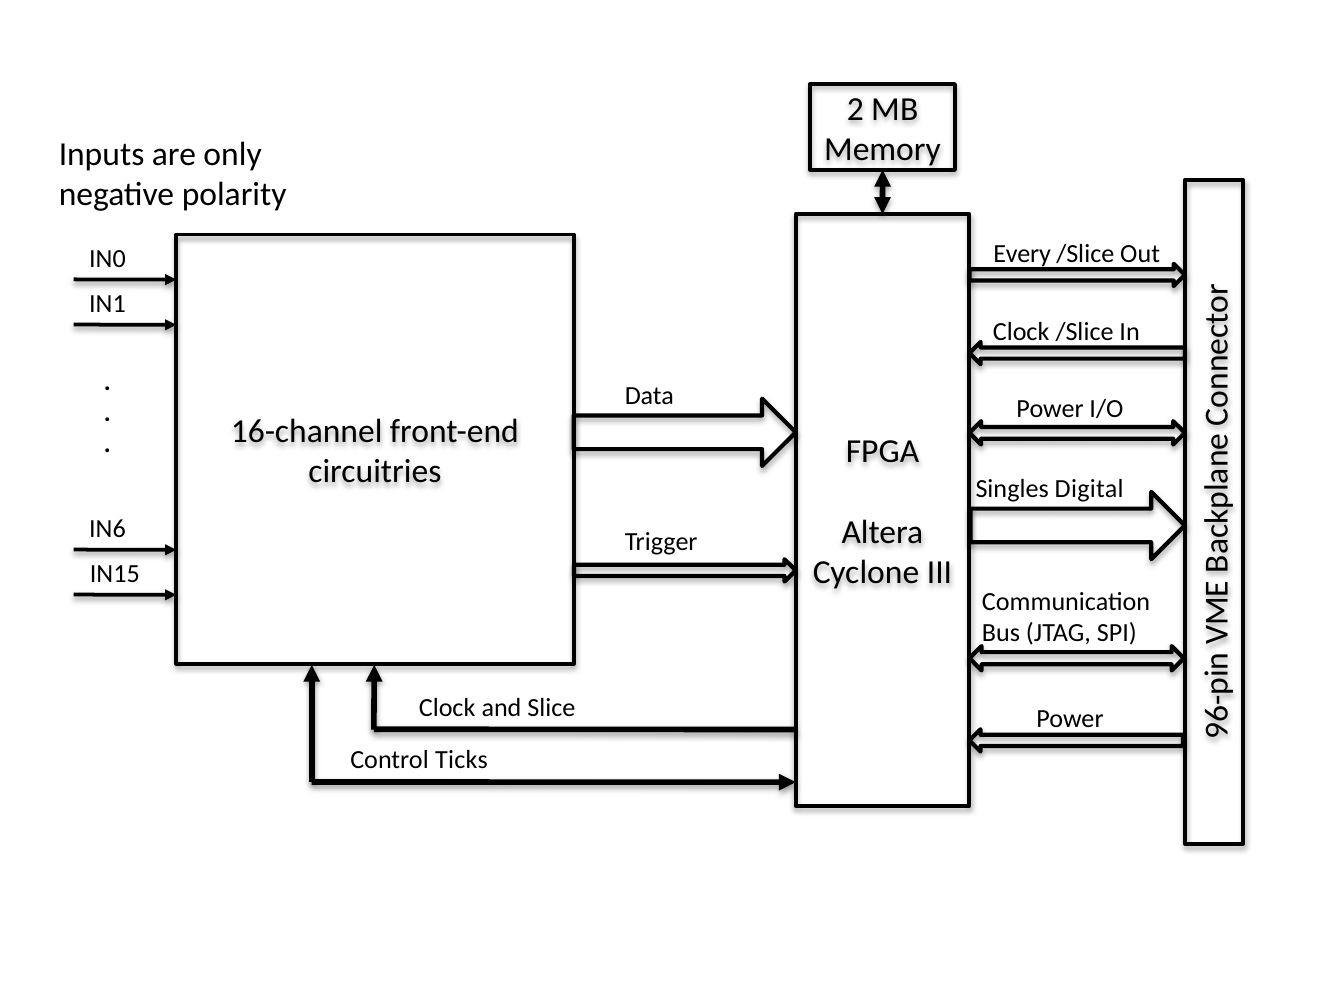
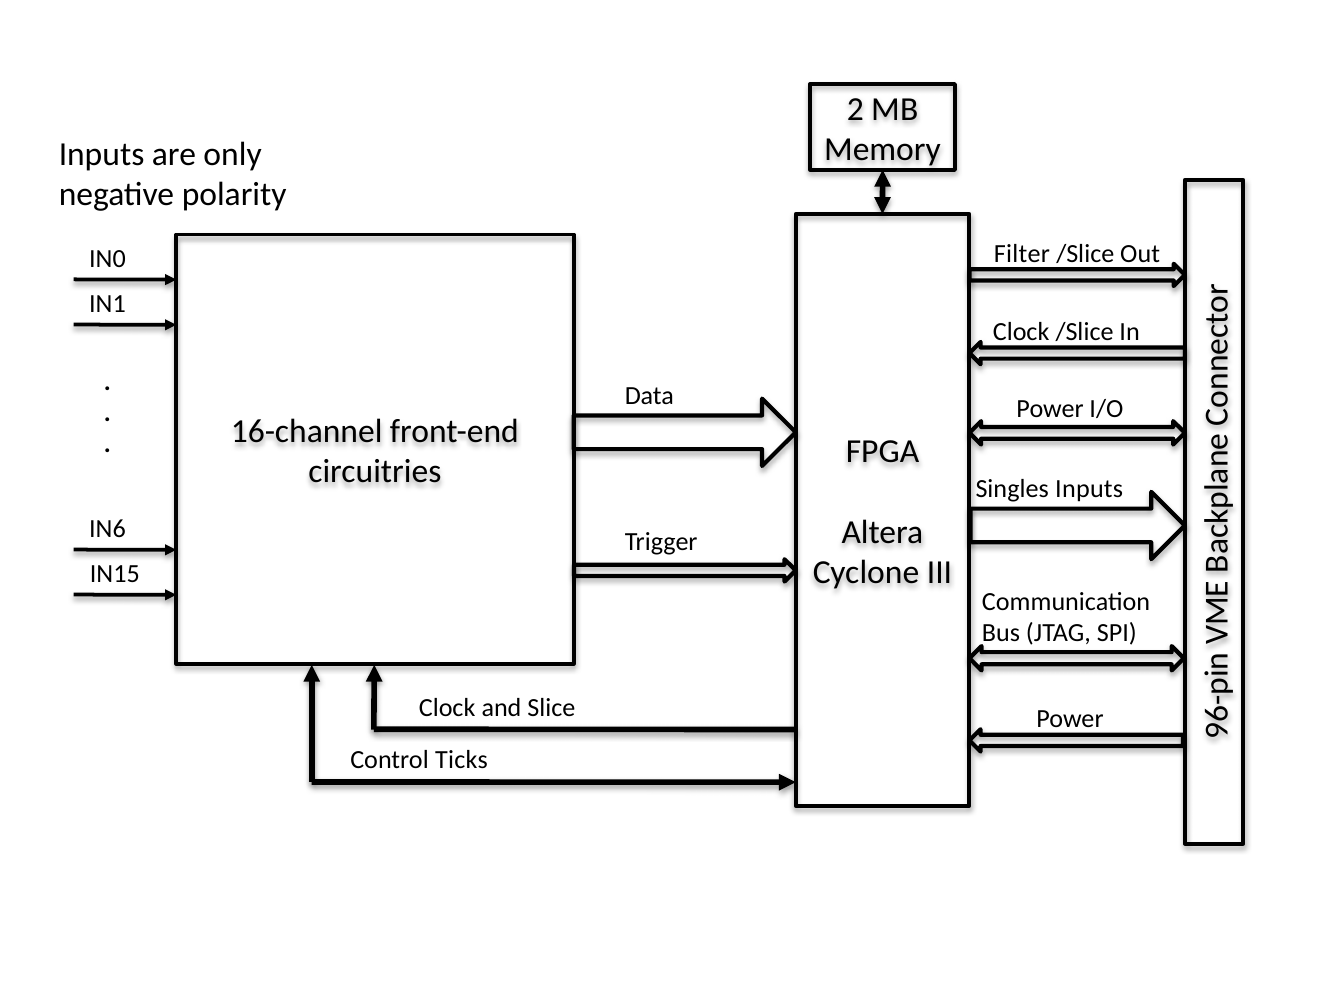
Every: Every -> Filter (1022, 254)
Singles Digital: Digital -> Inputs (1089, 489)
